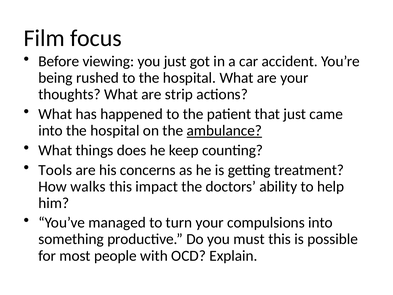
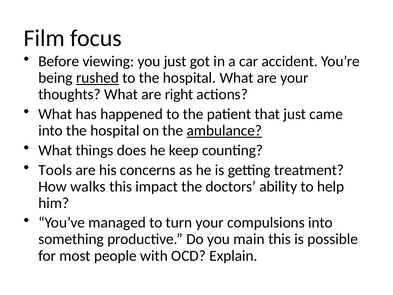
rushed underline: none -> present (97, 78)
strip: strip -> right (179, 94)
must: must -> main (249, 239)
